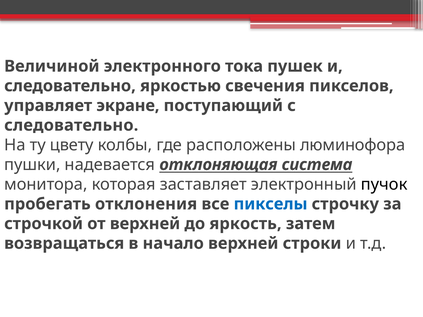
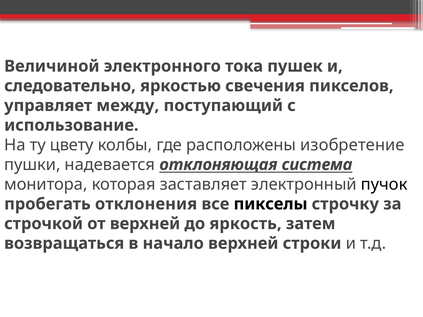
экране: экране -> между (128, 106)
следовательно: следовательно -> использование (71, 125)
люминофора: люминофора -> изобретение (352, 145)
пикселы colour: blue -> black (271, 204)
